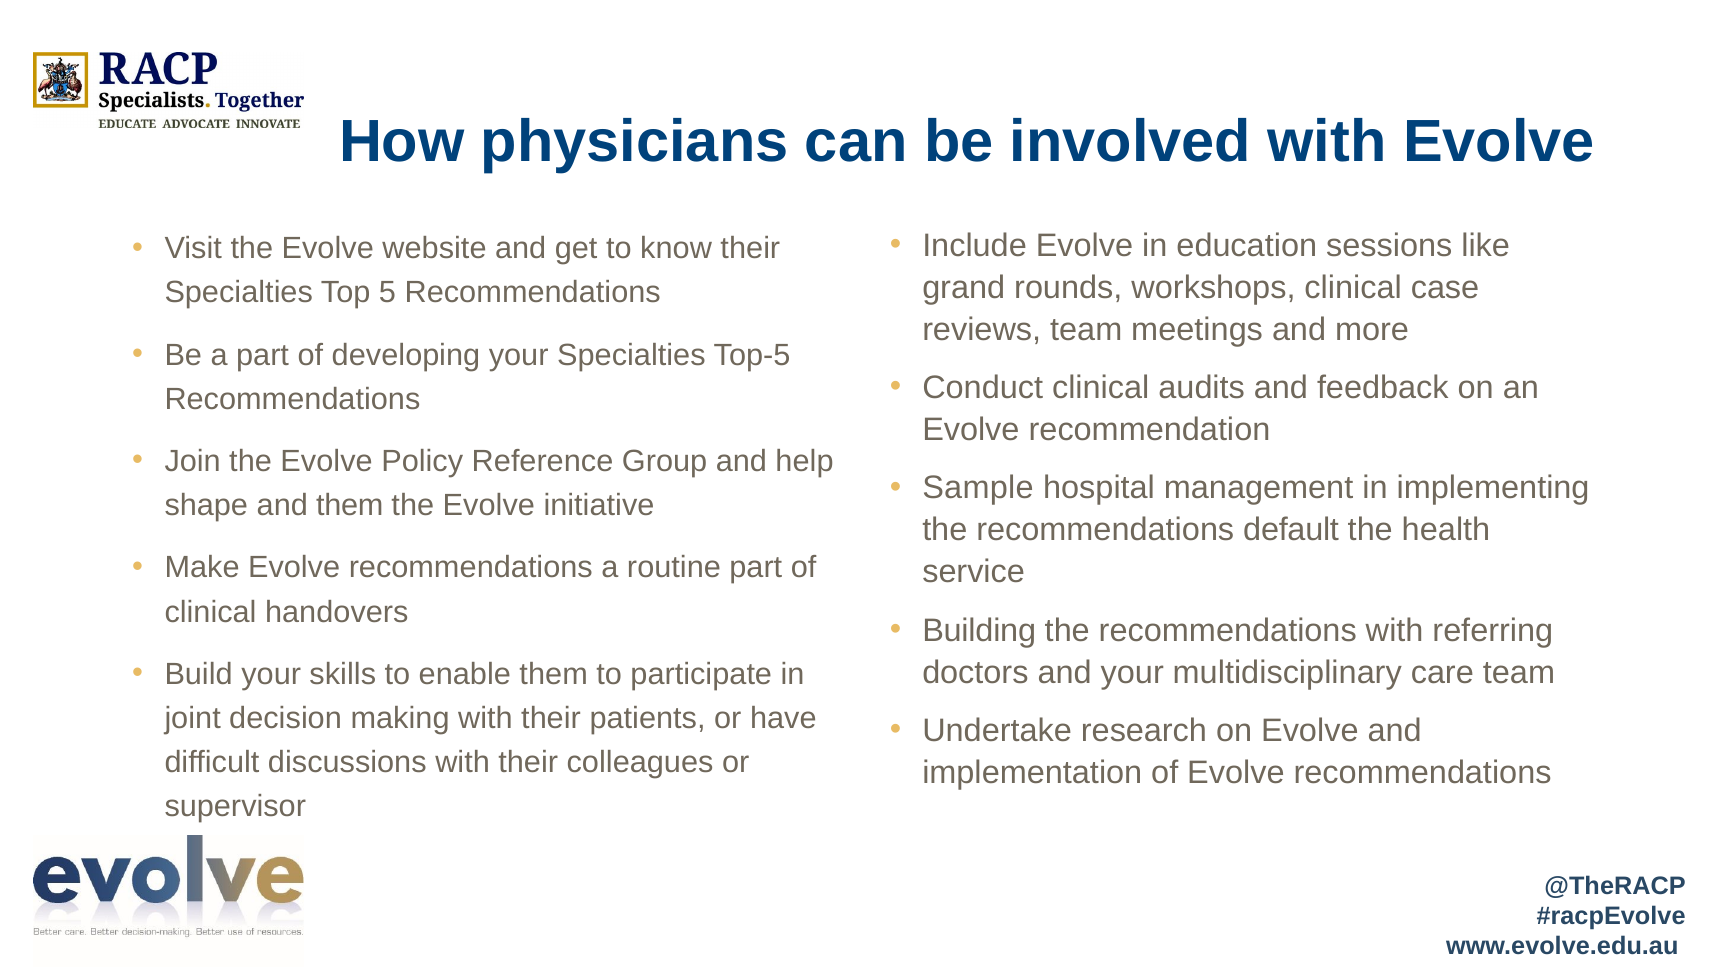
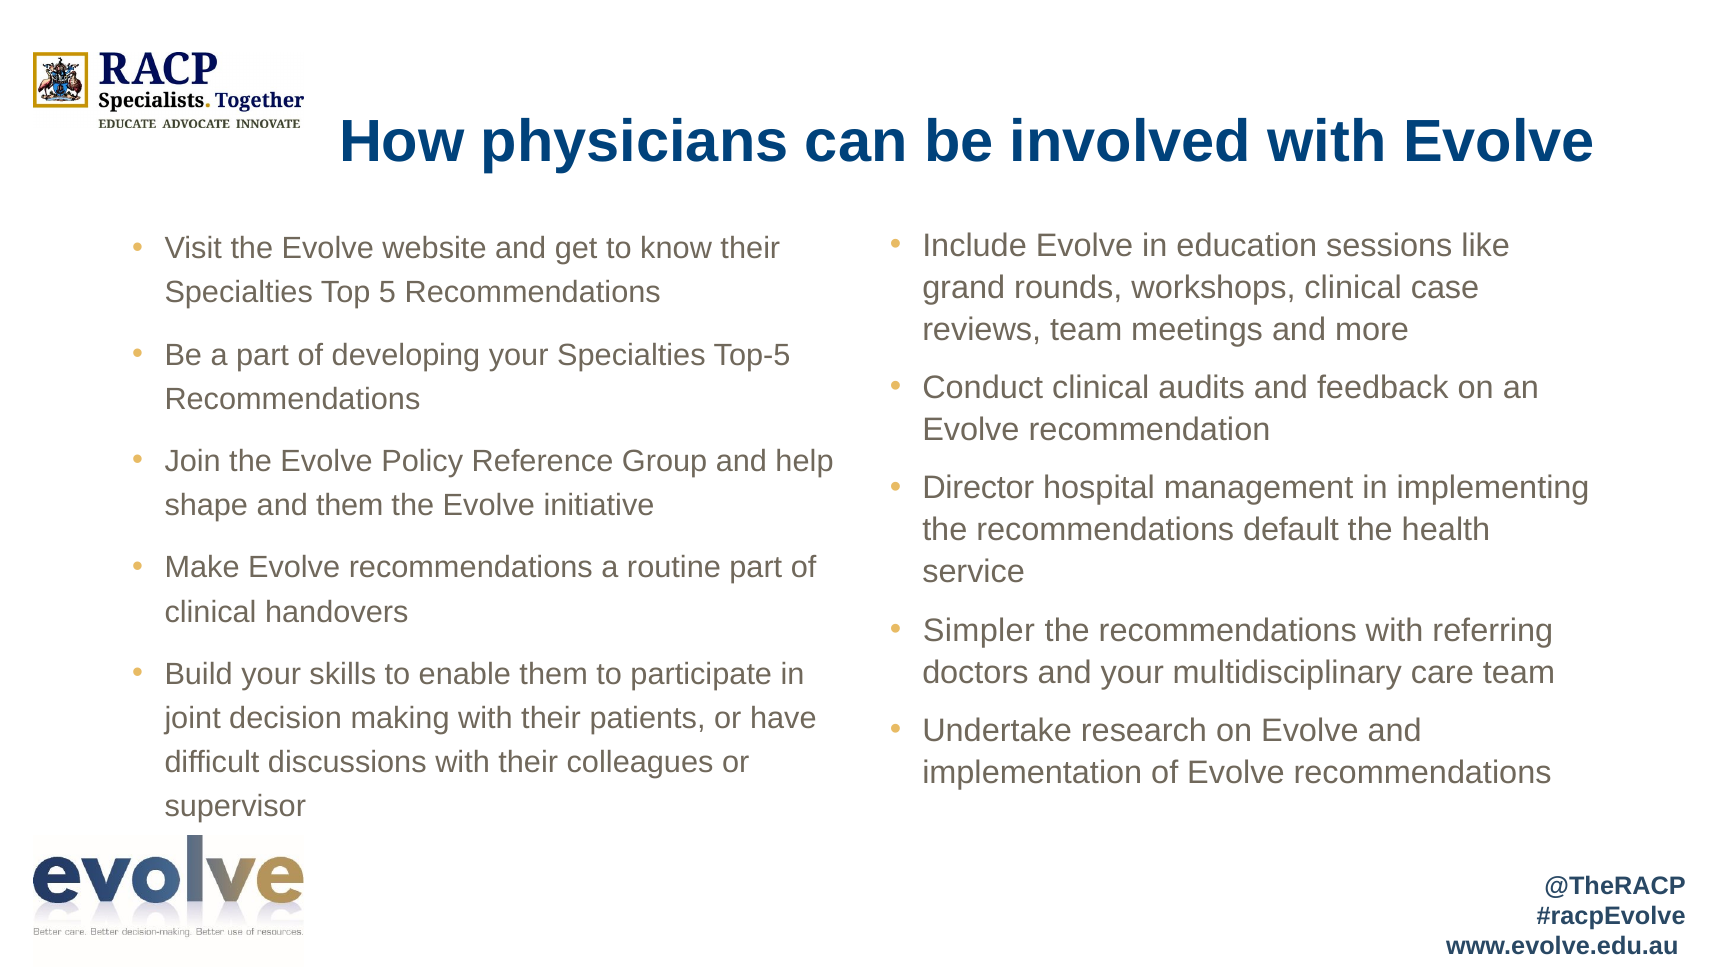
Sample: Sample -> Director (978, 488)
Building: Building -> Simpler (979, 631)
